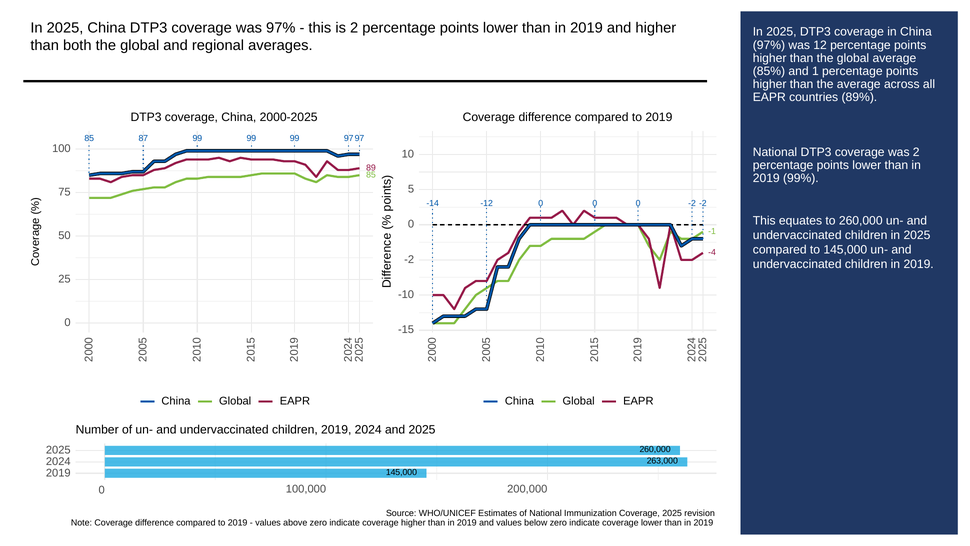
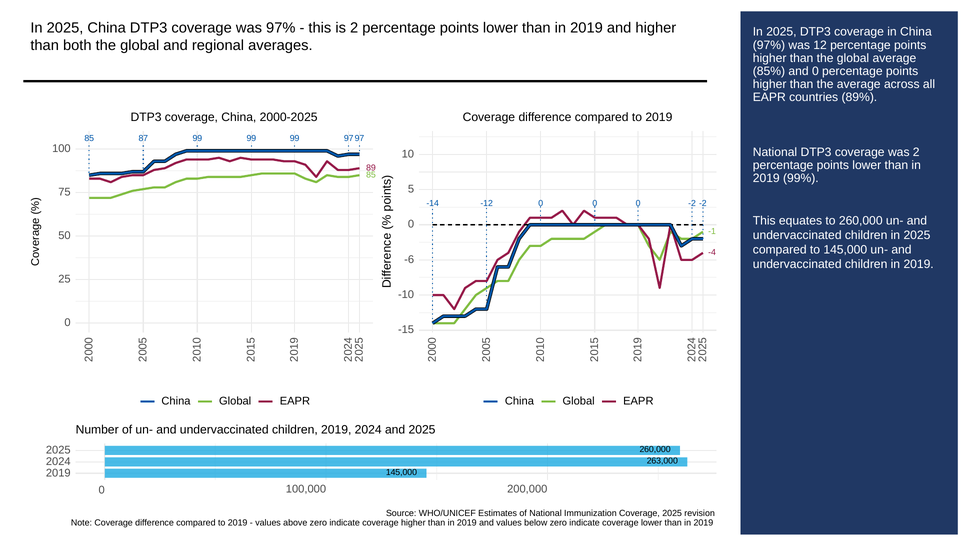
and 1: 1 -> 0 (815, 71)
-2: -2 -> -6 (409, 259)
